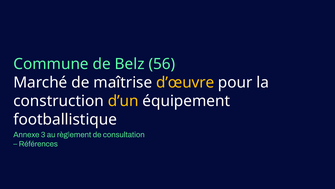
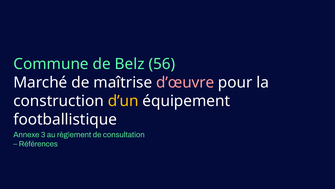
d’œuvre colour: yellow -> pink (185, 82)
